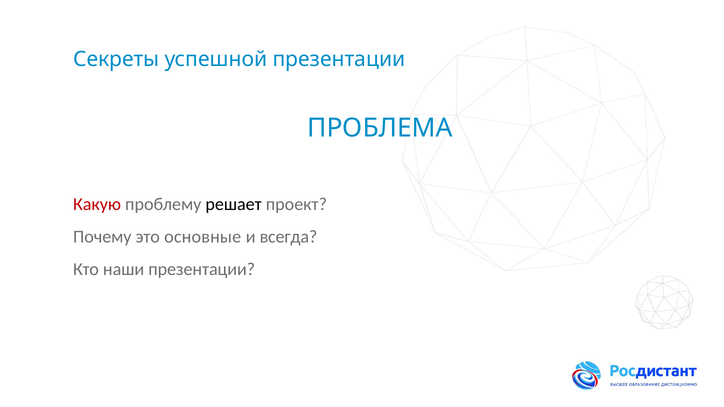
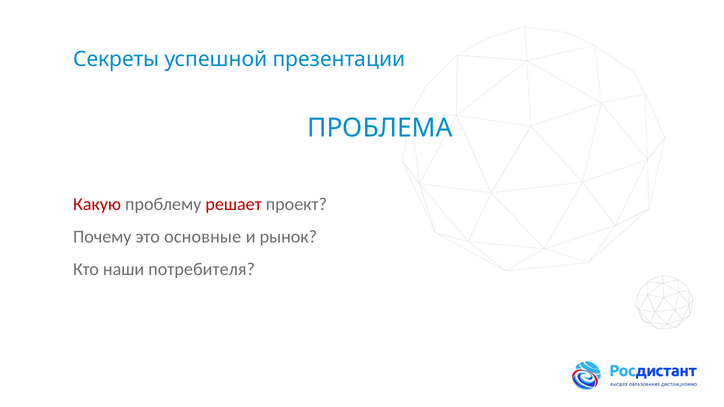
решает colour: black -> red (234, 204)
всегда: всегда -> рынок (288, 237)
наши презентации: презентации -> потребителя (202, 269)
